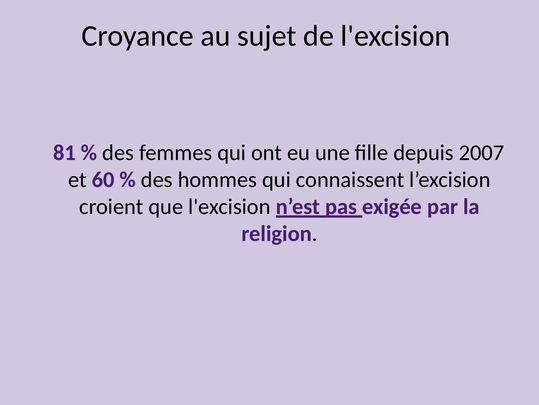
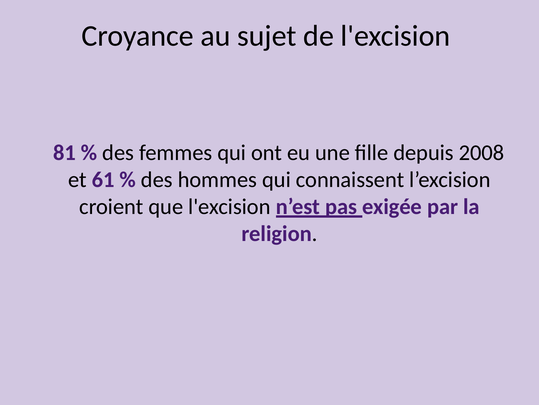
2007: 2007 -> 2008 (482, 152)
60: 60 -> 61 (103, 179)
